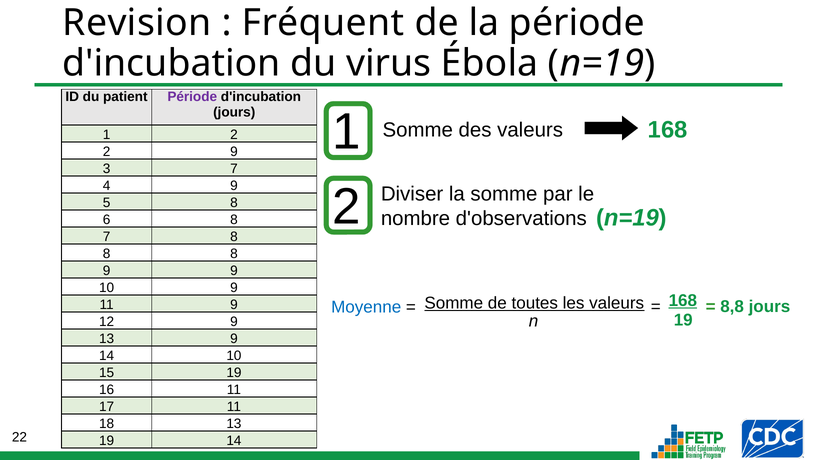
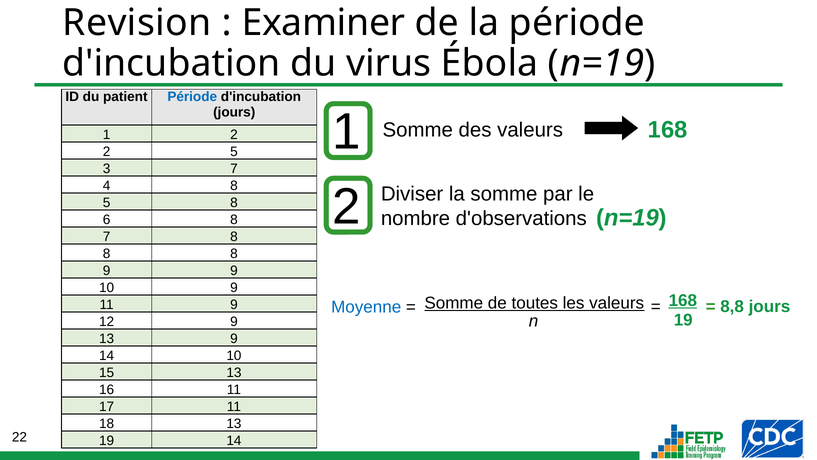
Fréquent: Fréquent -> Examiner (323, 23)
Période colour: purple -> blue (192, 97)
2 9: 9 -> 5 (234, 151)
4 9: 9 -> 8 (234, 185)
15 19: 19 -> 13 (234, 372)
